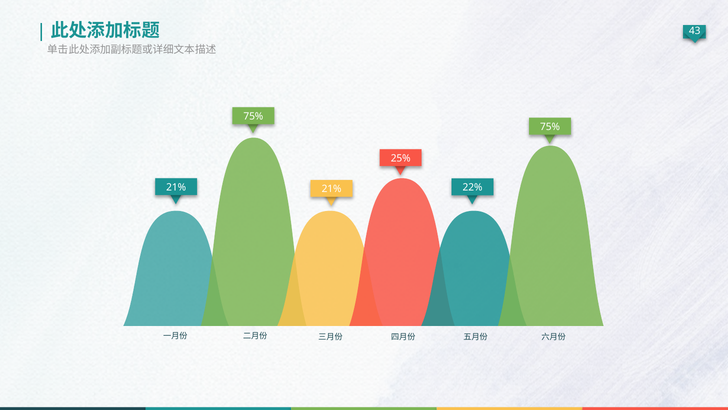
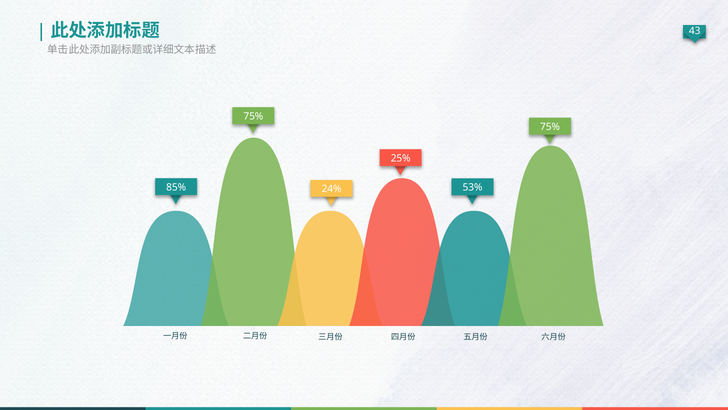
21%: 21% -> 85% (176, 187)
22%: 22% -> 53% (473, 187)
21%: 21% -> 24% (332, 189)
